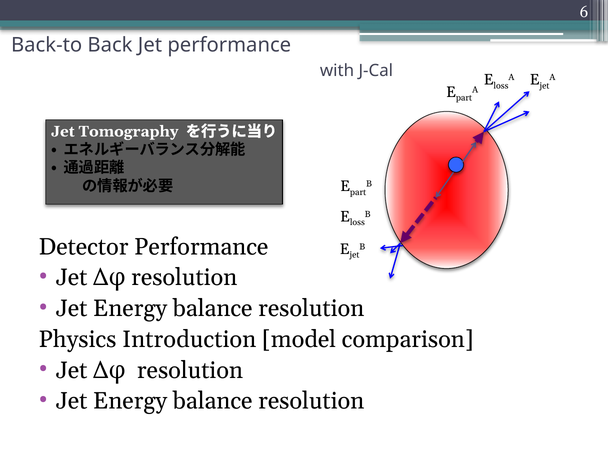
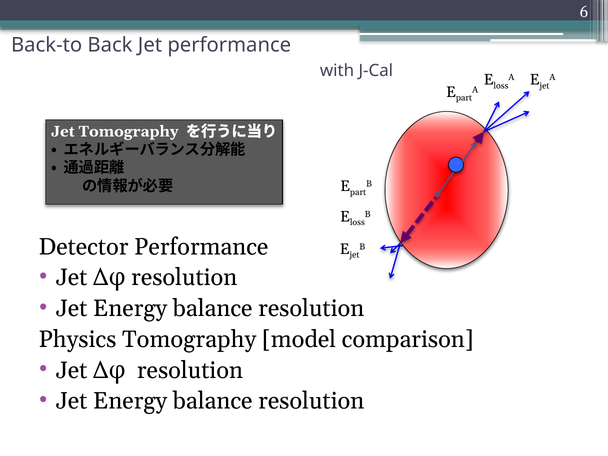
Physics Introduction: Introduction -> Tomography (189, 339)
